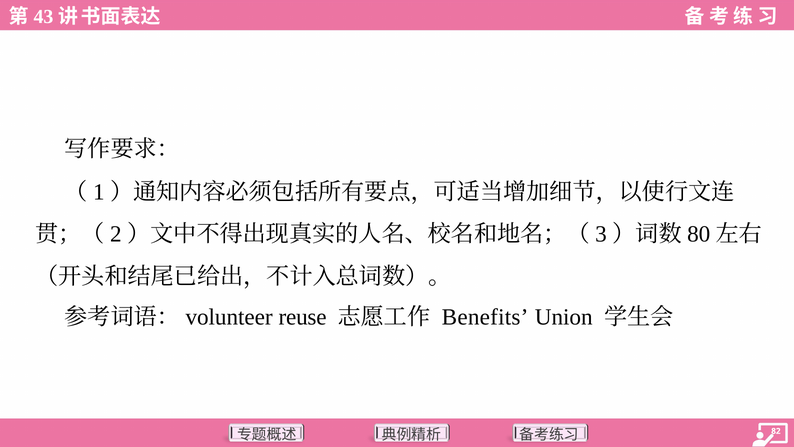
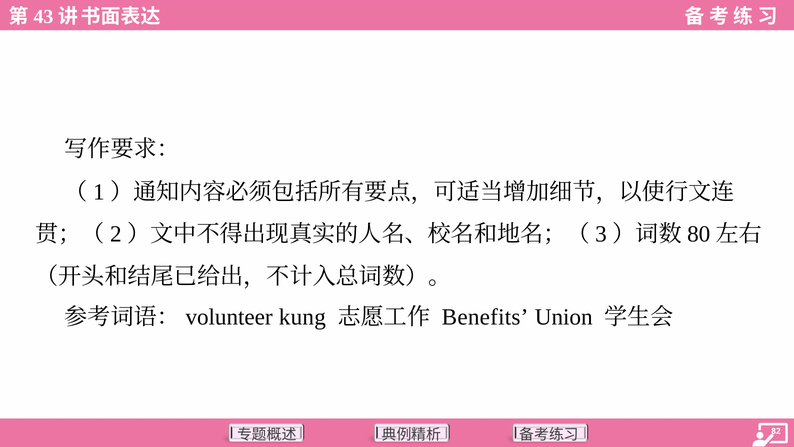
reuse: reuse -> kung (302, 317)
